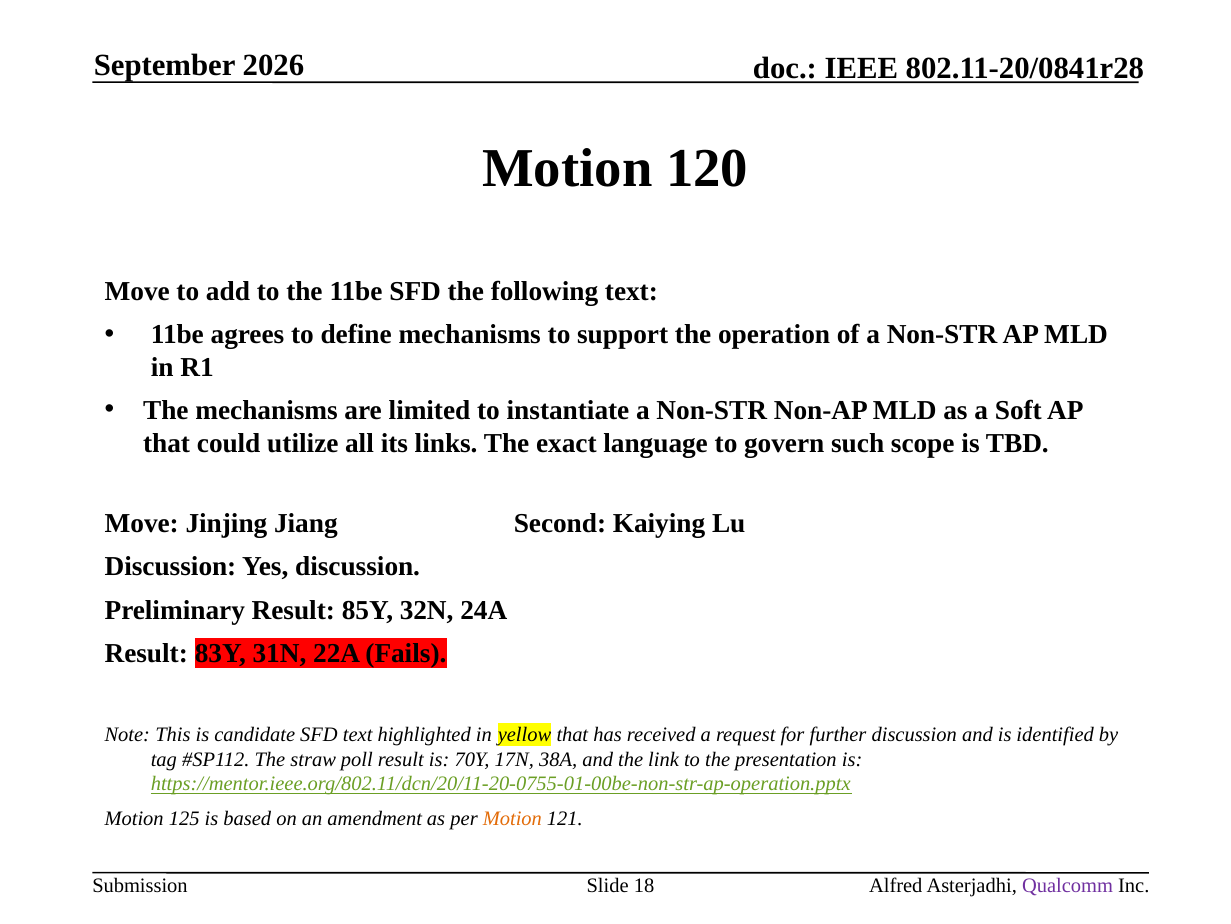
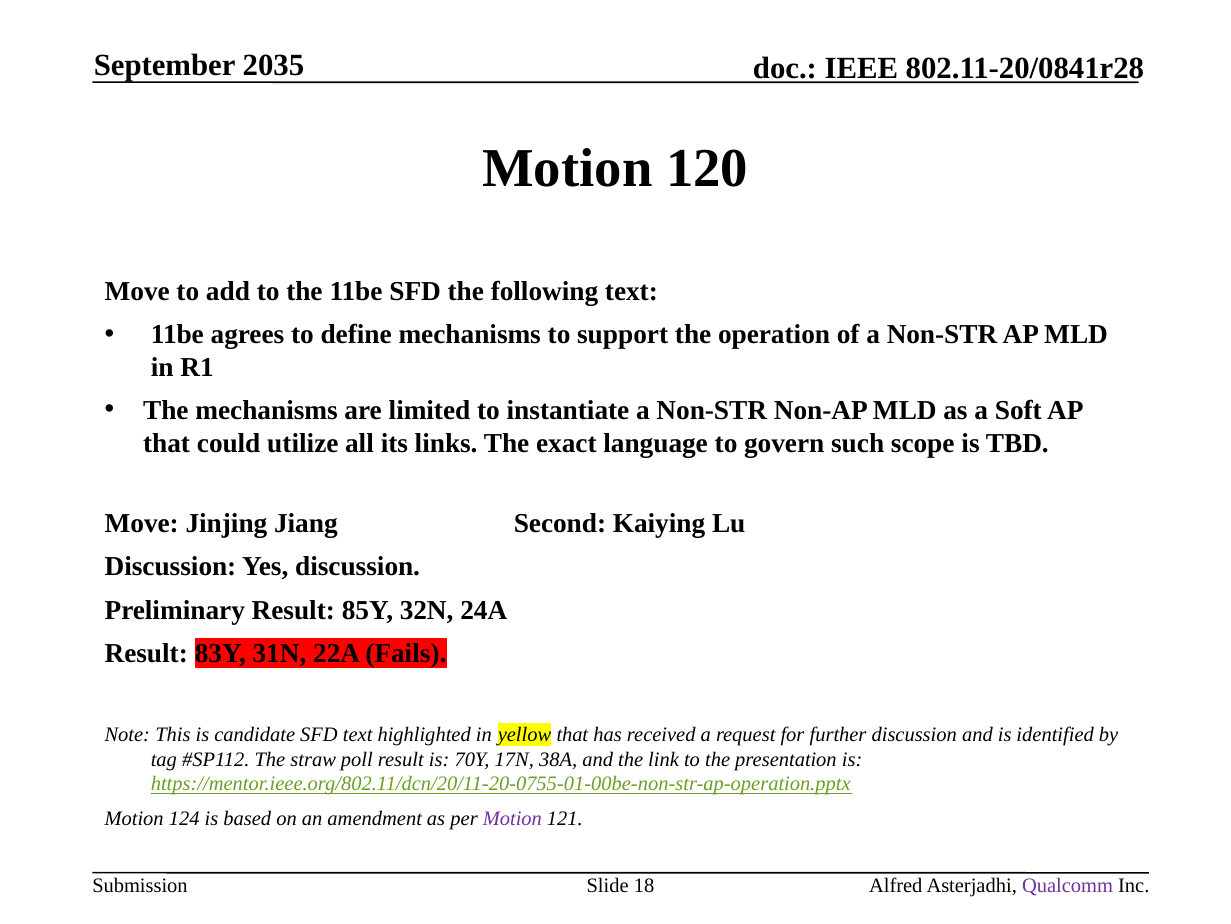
2026: 2026 -> 2035 (273, 65)
125: 125 -> 124 (184, 818)
Motion colour: orange -> purple (512, 818)
